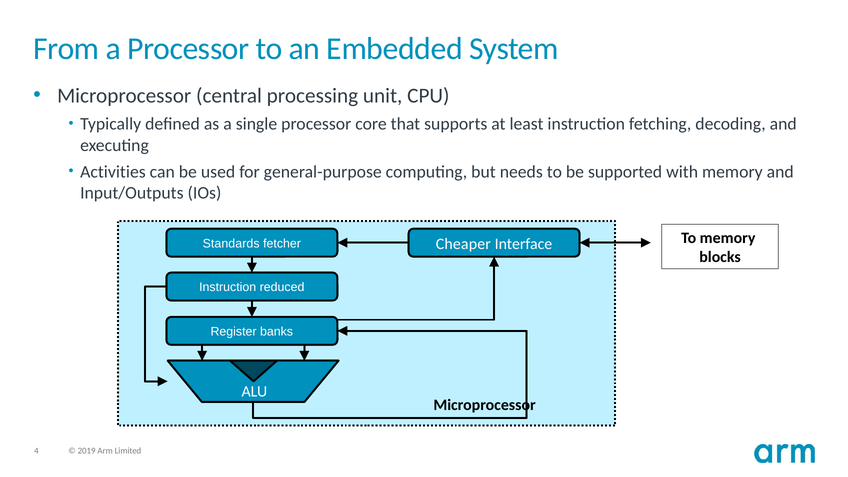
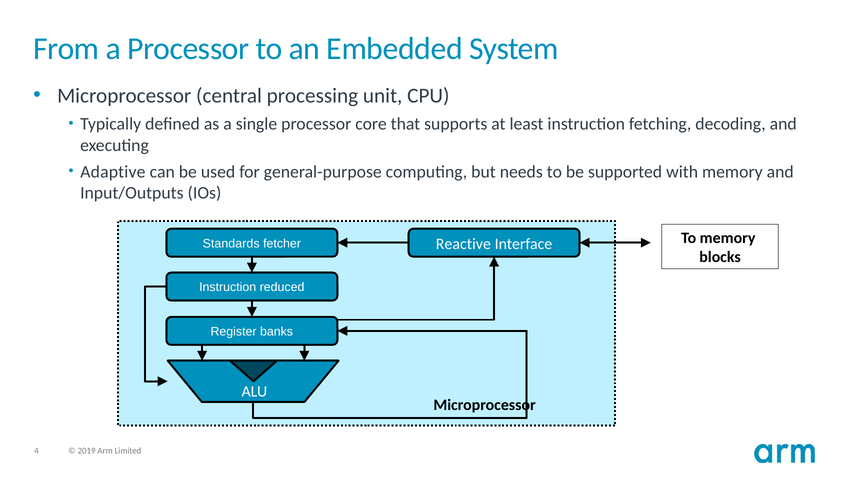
Activities: Activities -> Adaptive (113, 172)
Cheaper: Cheaper -> Reactive (463, 244)
